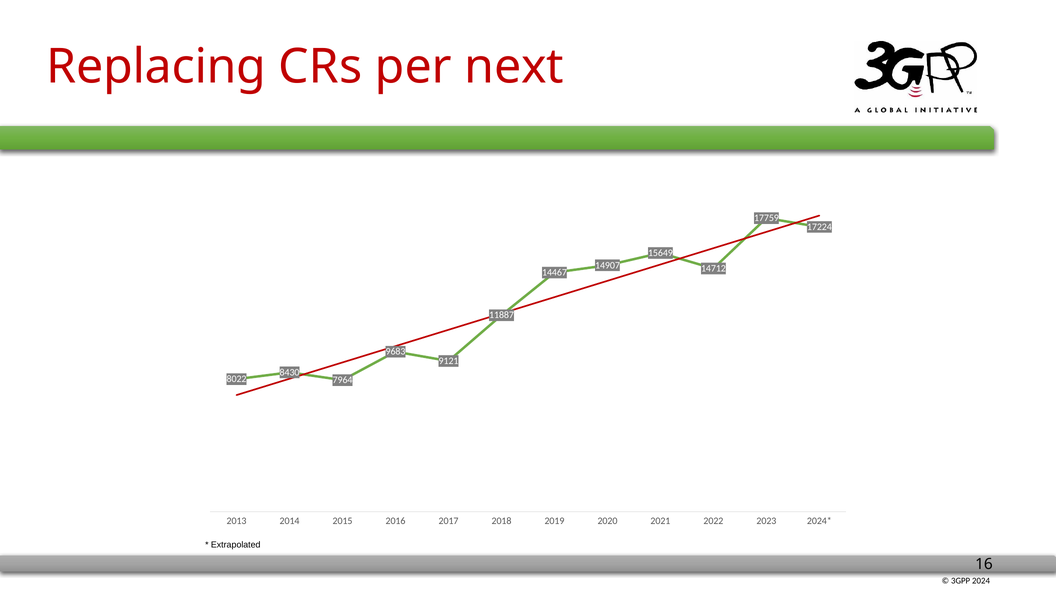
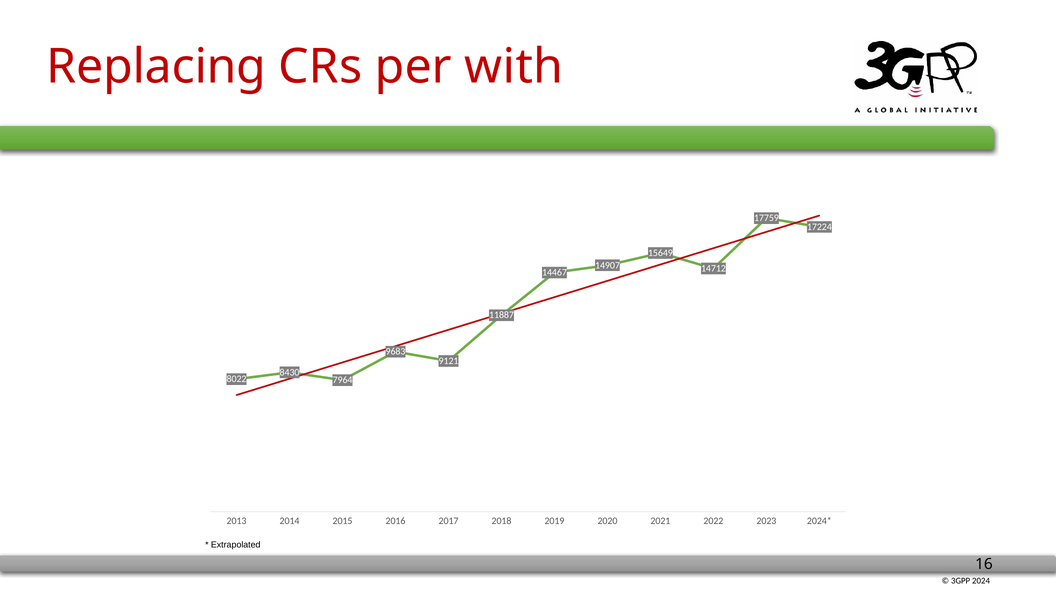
next: next -> with (514, 67)
